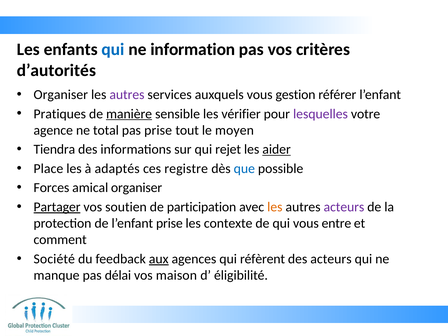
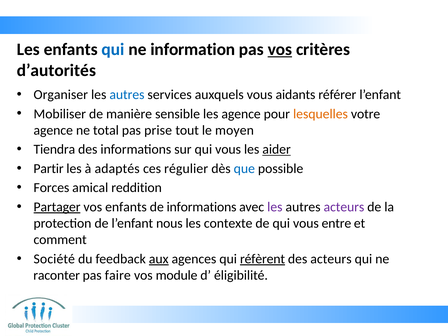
vos underline: none -> present (280, 49)
autres colour: purple -> blue (127, 95)
gestion: gestion -> aidants (296, 95)
Pratiques: Pratiques -> Mobiliser (60, 114)
manière underline: present -> none (129, 114)
les vérifier: vérifier -> agence (241, 114)
lesquelles colour: purple -> orange (321, 114)
sur qui rejet: rejet -> vous (228, 149)
Place: Place -> Partir (49, 169)
registre: registre -> régulier (186, 169)
amical organiser: organiser -> reddition (137, 188)
vos soutien: soutien -> enfants (126, 207)
de participation: participation -> informations (202, 207)
les colour: orange -> purple (275, 207)
l’enfant prise: prise -> nous (169, 223)
réfèrent underline: none -> present (263, 259)
manque: manque -> raconter (57, 275)
délai: délai -> faire (118, 275)
maison: maison -> module (177, 275)
